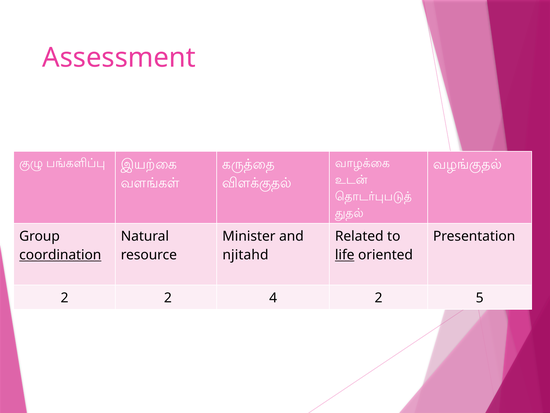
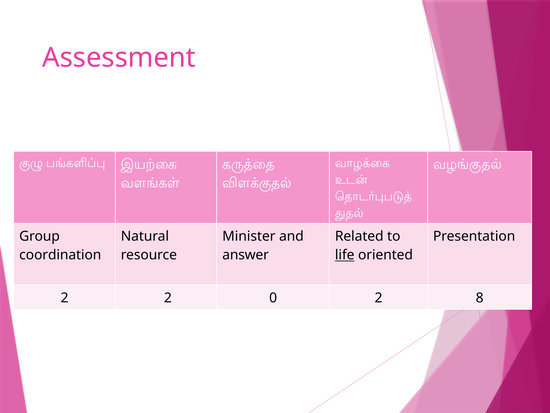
coordination underline: present -> none (60, 255)
njitahd: njitahd -> answer (246, 255)
4: 4 -> 0 (273, 298)
5: 5 -> 8 (480, 298)
